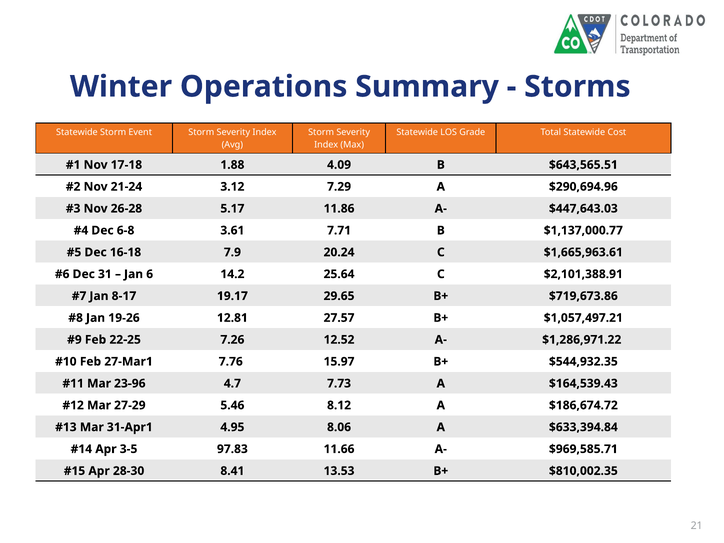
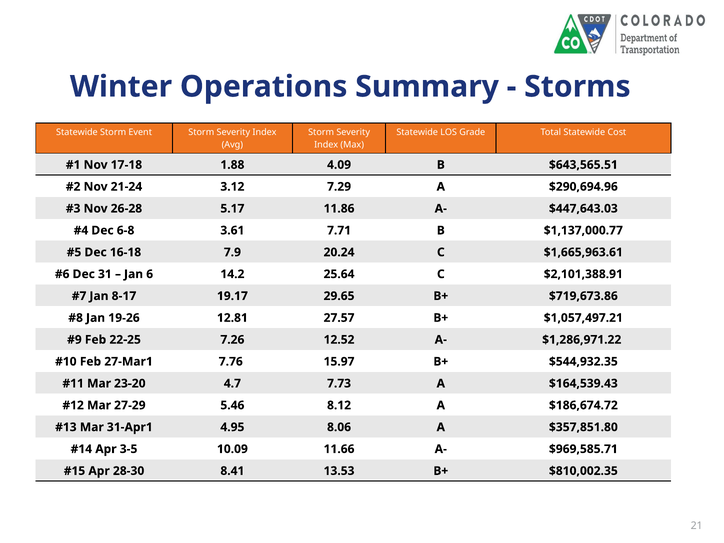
23-96: 23-96 -> 23-20 (130, 383)
$633,394.84: $633,394.84 -> $357,851.80 (583, 427)
97.83: 97.83 -> 10.09 (232, 449)
